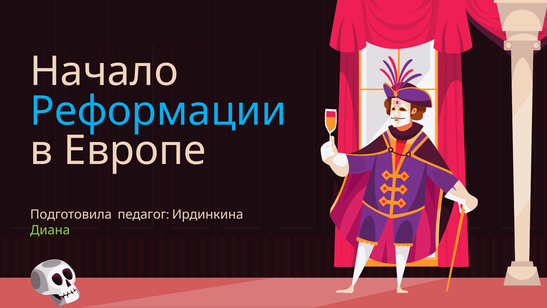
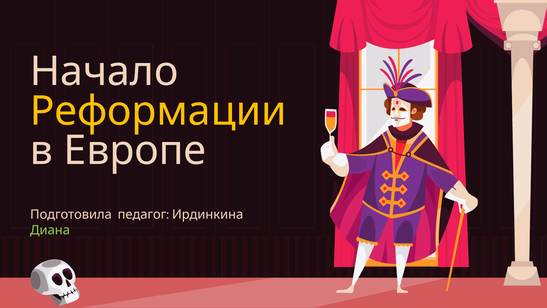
Реформации colour: light blue -> yellow (158, 111)
